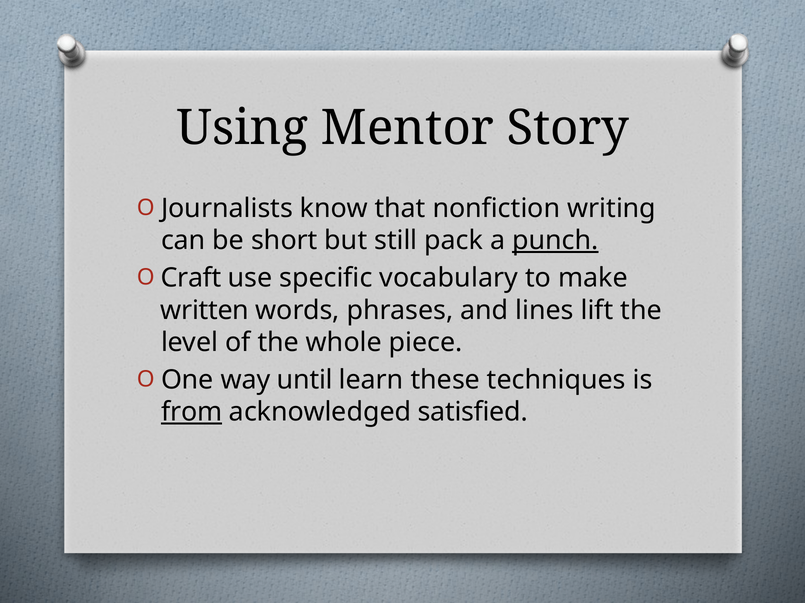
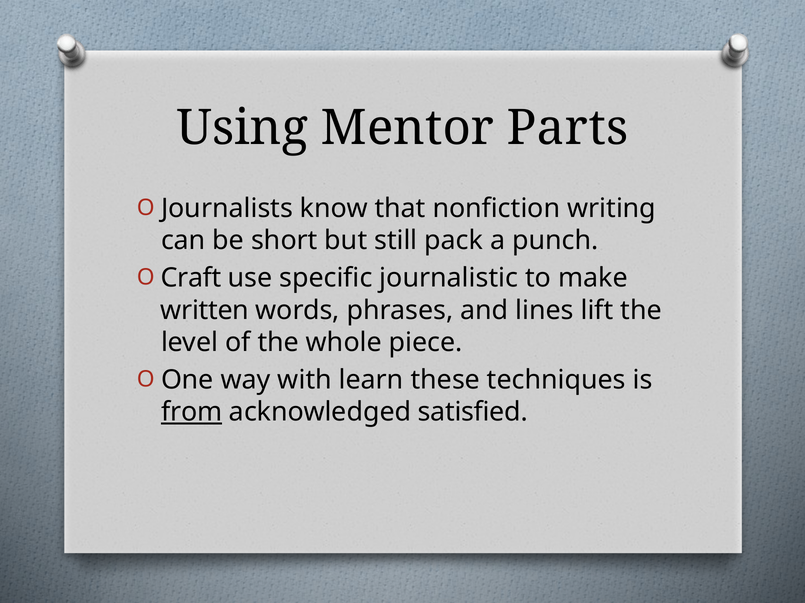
Story: Story -> Parts (568, 128)
punch underline: present -> none (555, 241)
vocabulary: vocabulary -> journalistic (449, 278)
until: until -> with (305, 380)
